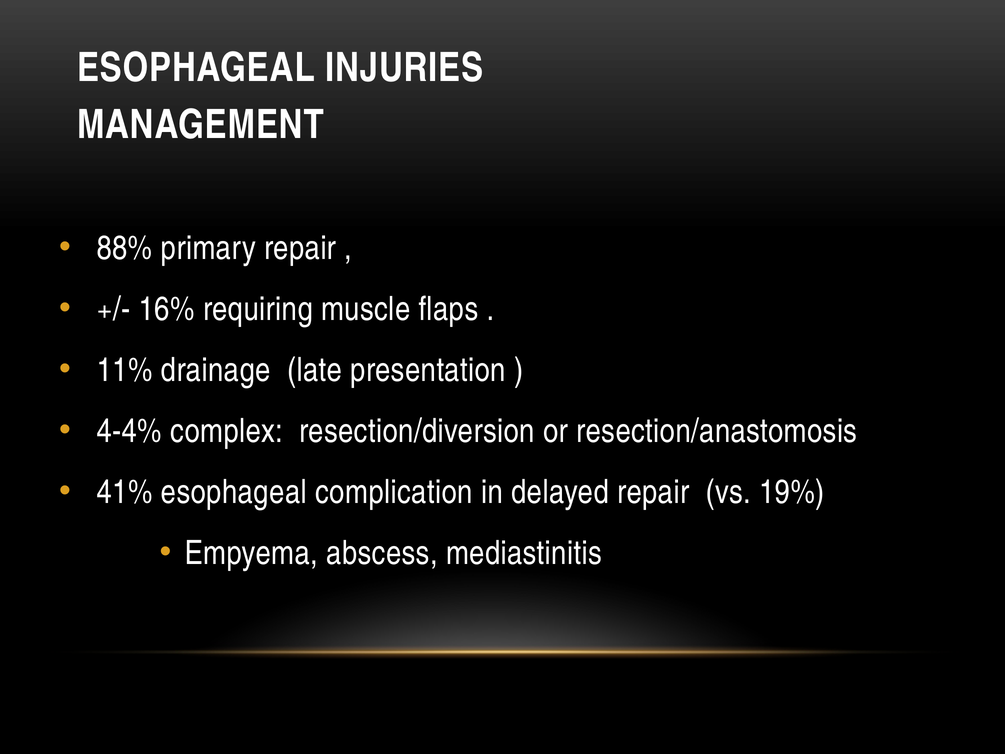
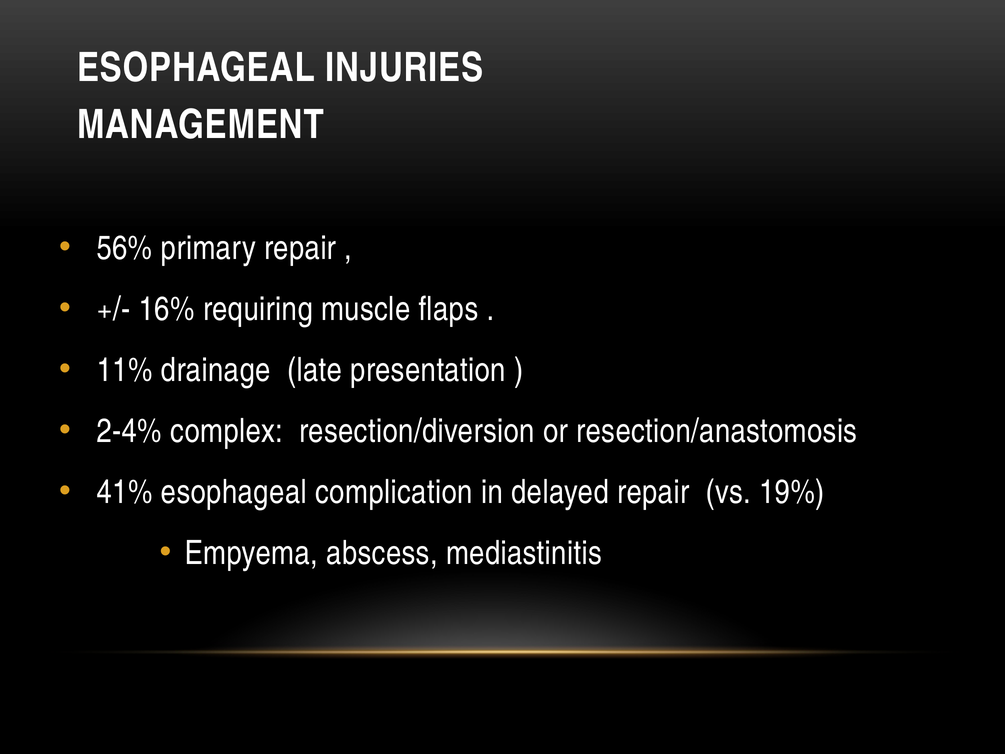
88%: 88% -> 56% (124, 248)
4-4%: 4-4% -> 2-4% (129, 431)
